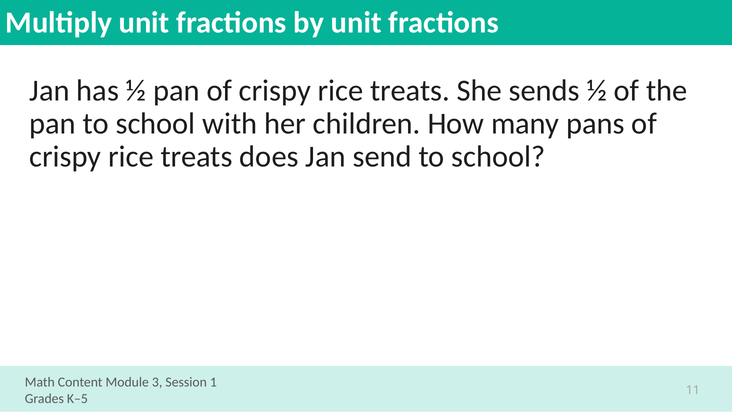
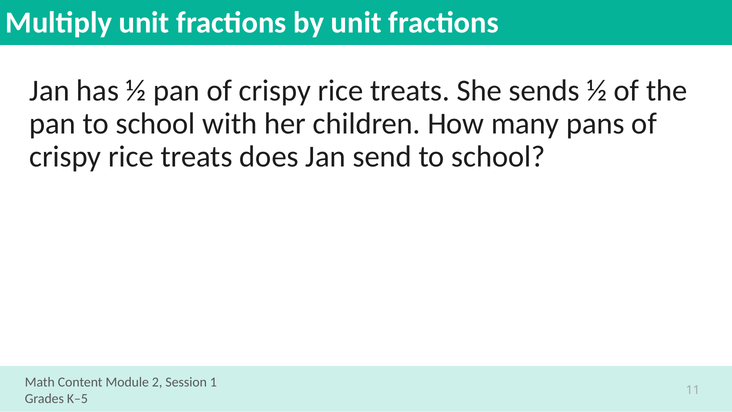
3: 3 -> 2 (157, 382)
